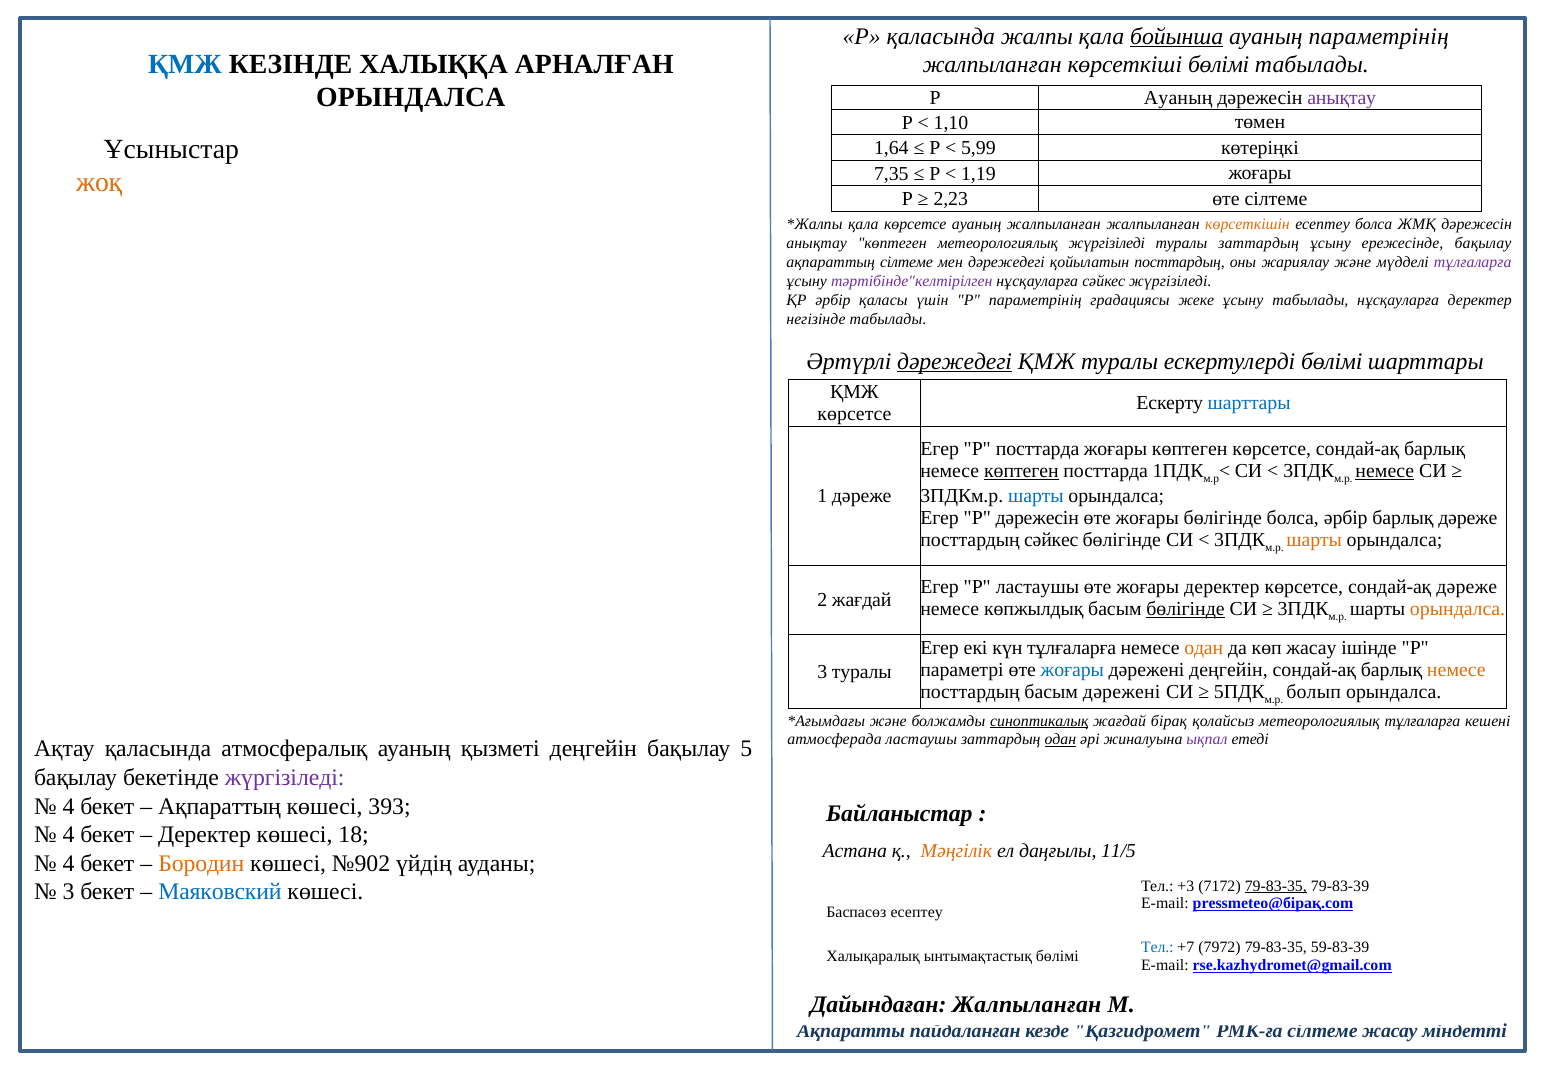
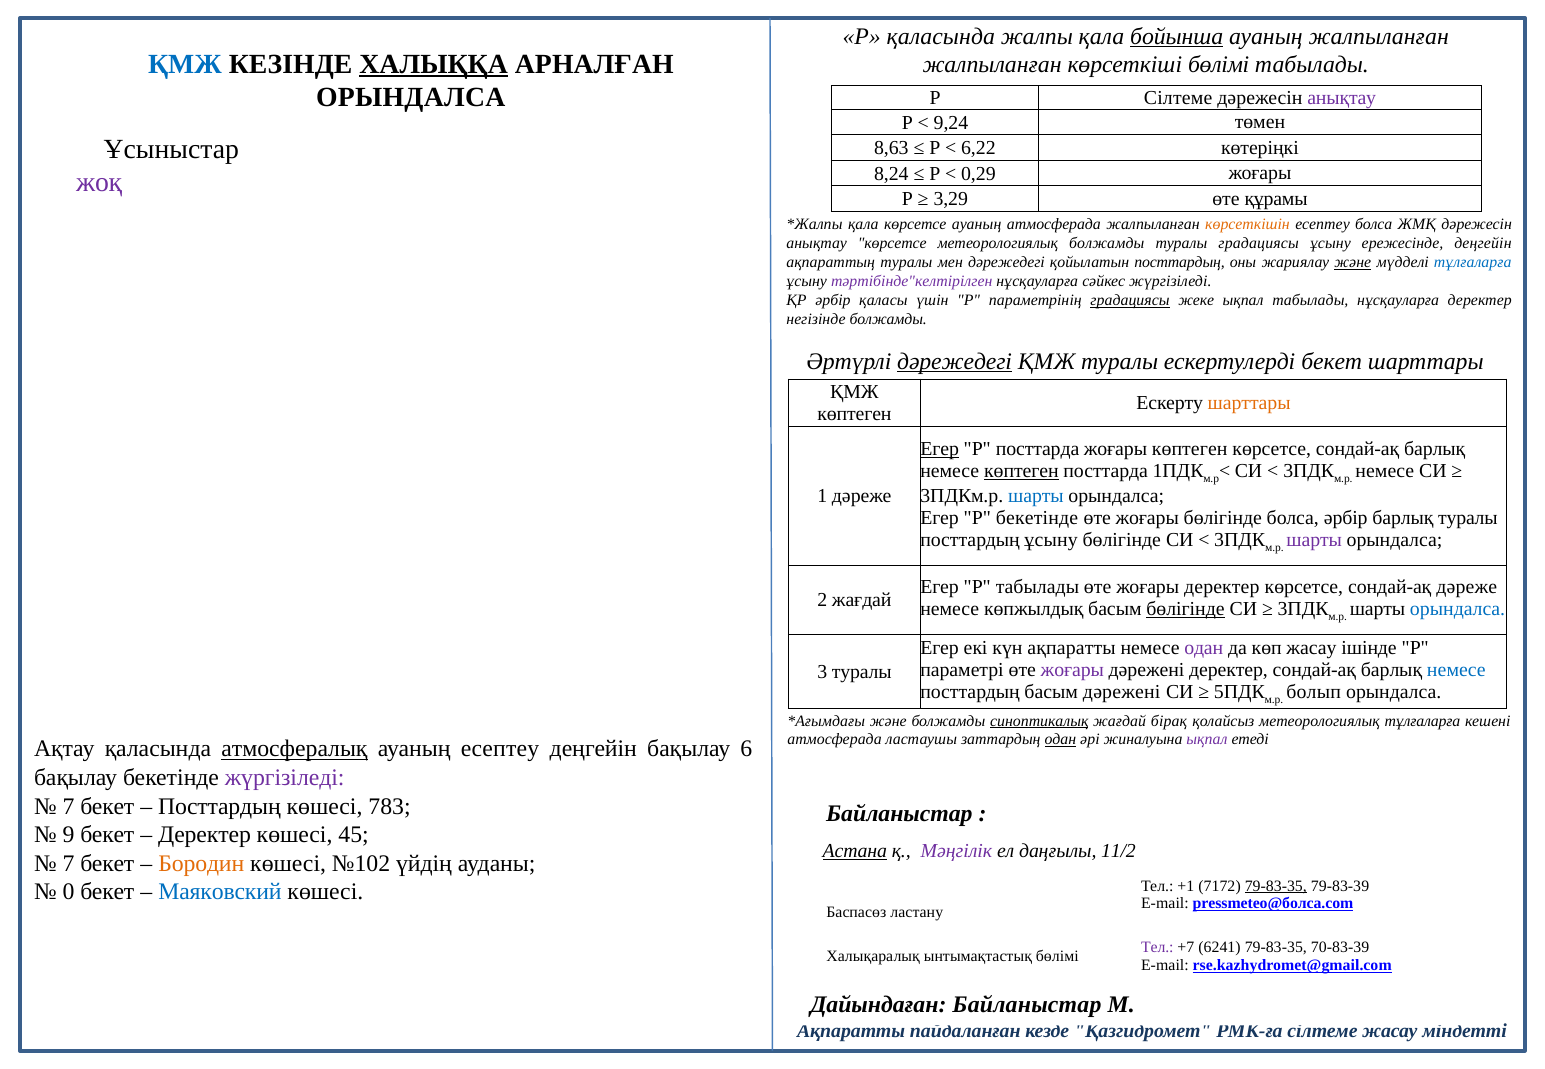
ауаның параметрінің: параметрінің -> жалпыланған (1379, 36)
ХАЛЫҚҚА underline: none -> present (434, 64)
Р Ауаның: Ауаның -> Сілтеме (1178, 98)
1,10: 1,10 -> 9,24 (951, 123)
1,64: 1,64 -> 8,63 (891, 149)
5,99: 5,99 -> 6,22 (978, 149)
7,35: 7,35 -> 8,24 (891, 174)
1,19: 1,19 -> 0,29 (978, 174)
жоқ colour: orange -> purple (99, 182)
2,23: 2,23 -> 3,29 (951, 200)
өте сілтеме: сілтеме -> құрамы (1276, 199)
ауаның жалпыланған: жалпыланған -> атмосферада (1054, 225)
анықтау көптеген: көптеген -> көрсетсе (892, 244)
метеорологиялық жүргізіледі: жүргізіледі -> болжамды (1107, 244)
туралы заттардың: заттардың -> градациясы (1259, 244)
ережесінде бақылау: бақылау -> деңгейін (1483, 244)
ақпараттың сілтеме: сілтеме -> туралы (906, 263)
және underline: none -> present (1353, 263)
тұлғаларға colour: purple -> blue (1473, 263)
градациясы underline: none -> present (1130, 301)
жеке ұсыну: ұсыну -> ықпал (1243, 301)
негізінде табылады: табылады -> болжамды (888, 320)
ескертулерді бөлімі: бөлімі -> бекет (1332, 361)
шарттары colour: blue -> orange (1249, 403)
көрсетсе: көрсетсе -> көптеген (854, 414)
Егер underline: none -> present (940, 449)
немесе underline: present -> none (1385, 471)
P дәрежесін: дәрежесін -> бекетінде (1037, 518)
барлық дәреже: дәреже -> туралы (1468, 518)
посттардың сәйкес: сәйкес -> ұсыну (1051, 540)
шарты colour: orange -> purple (1314, 540)
Р ластаушы: ластаушы -> табылады (1037, 588)
орындалса colour: orange -> blue (1458, 609)
күн тұлғаларға: тұлғаларға -> ақпаратты (1072, 649)
одан colour: orange -> purple (1204, 649)
жоғары colour: blue -> purple (1072, 670)
дәрежені деңгейін: деңгейін -> деректер (1229, 670)
немесе colour: orange -> blue (1456, 670)
атмосфералық underline: none -> present (294, 750)
ауаның қызметі: қызметі -> есептеу (500, 750)
5: 5 -> 6 (746, 750)
4: 4 -> 7 (68, 807)
Ақпараттың: Ақпараттың -> Посттардың (219, 807)
393: 393 -> 783 (390, 807)
4: 4 -> 9 (68, 835)
18: 18 -> 45 (354, 835)
Астана underline: none -> present (855, 851)
Мәңгілік colour: orange -> purple (956, 851)
11/5: 11/5 -> 11/2 (1118, 851)
4: 4 -> 7 (68, 864)
№902: №902 -> №102 (361, 864)
+3: +3 -> +1 (1186, 886)
3: 3 -> 0 (68, 892)
pressmeteo@бірақ.com: pressmeteo@бірақ.com -> pressmeteo@болса.com (1273, 904)
Баспасөз есептеу: есептеу -> ластану (917, 913)
Тел colour: blue -> purple (1157, 948)
7972: 7972 -> 6241 (1220, 948)
59-83-39: 59-83-39 -> 70-83-39 (1340, 948)
Дайындаған Жалпыланған: Жалпыланған -> Байланыстар (1027, 1006)
